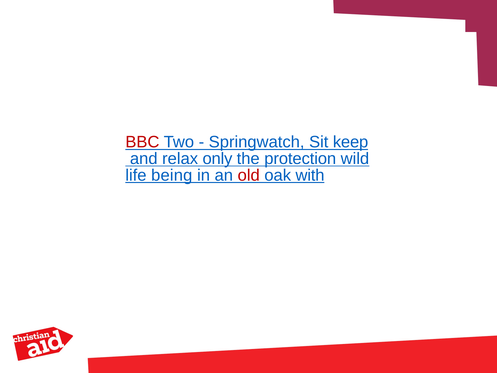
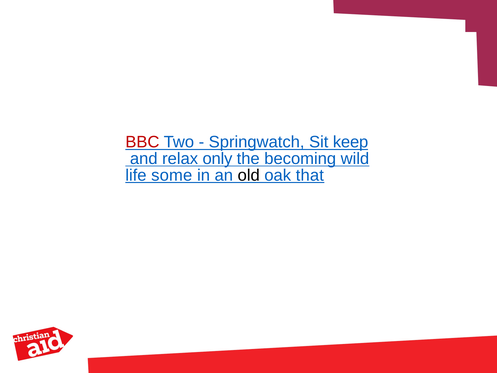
protection: protection -> becoming (300, 159)
being: being -> some (172, 175)
old colour: red -> black (249, 175)
with: with -> that (310, 175)
